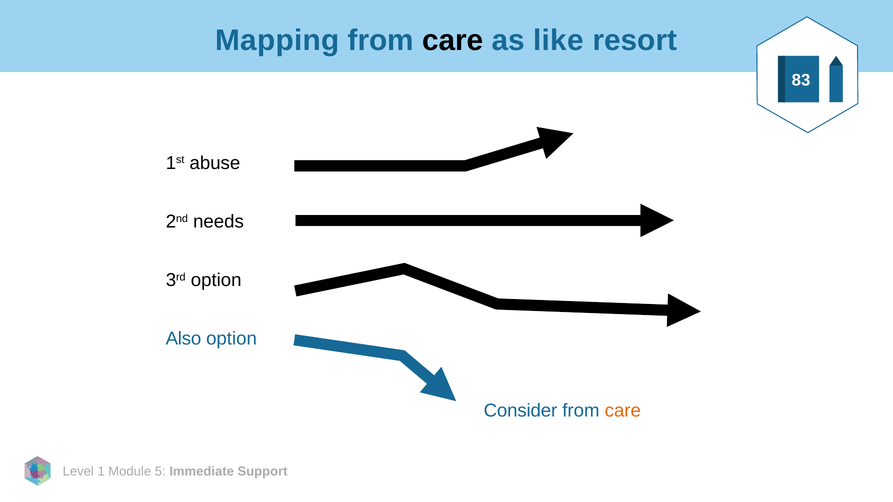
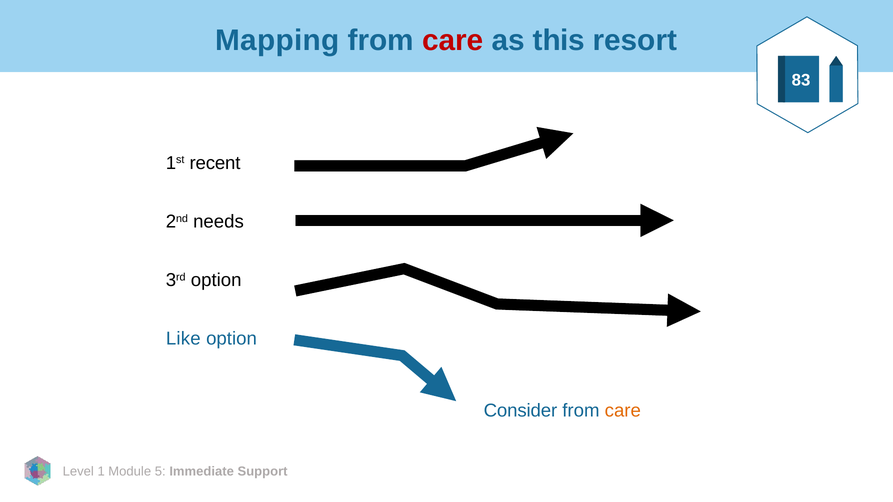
care colour: black -> red (453, 40)
like: like -> this (559, 40)
abuse: abuse -> recent (215, 163)
Also: Also -> Like (183, 339)
